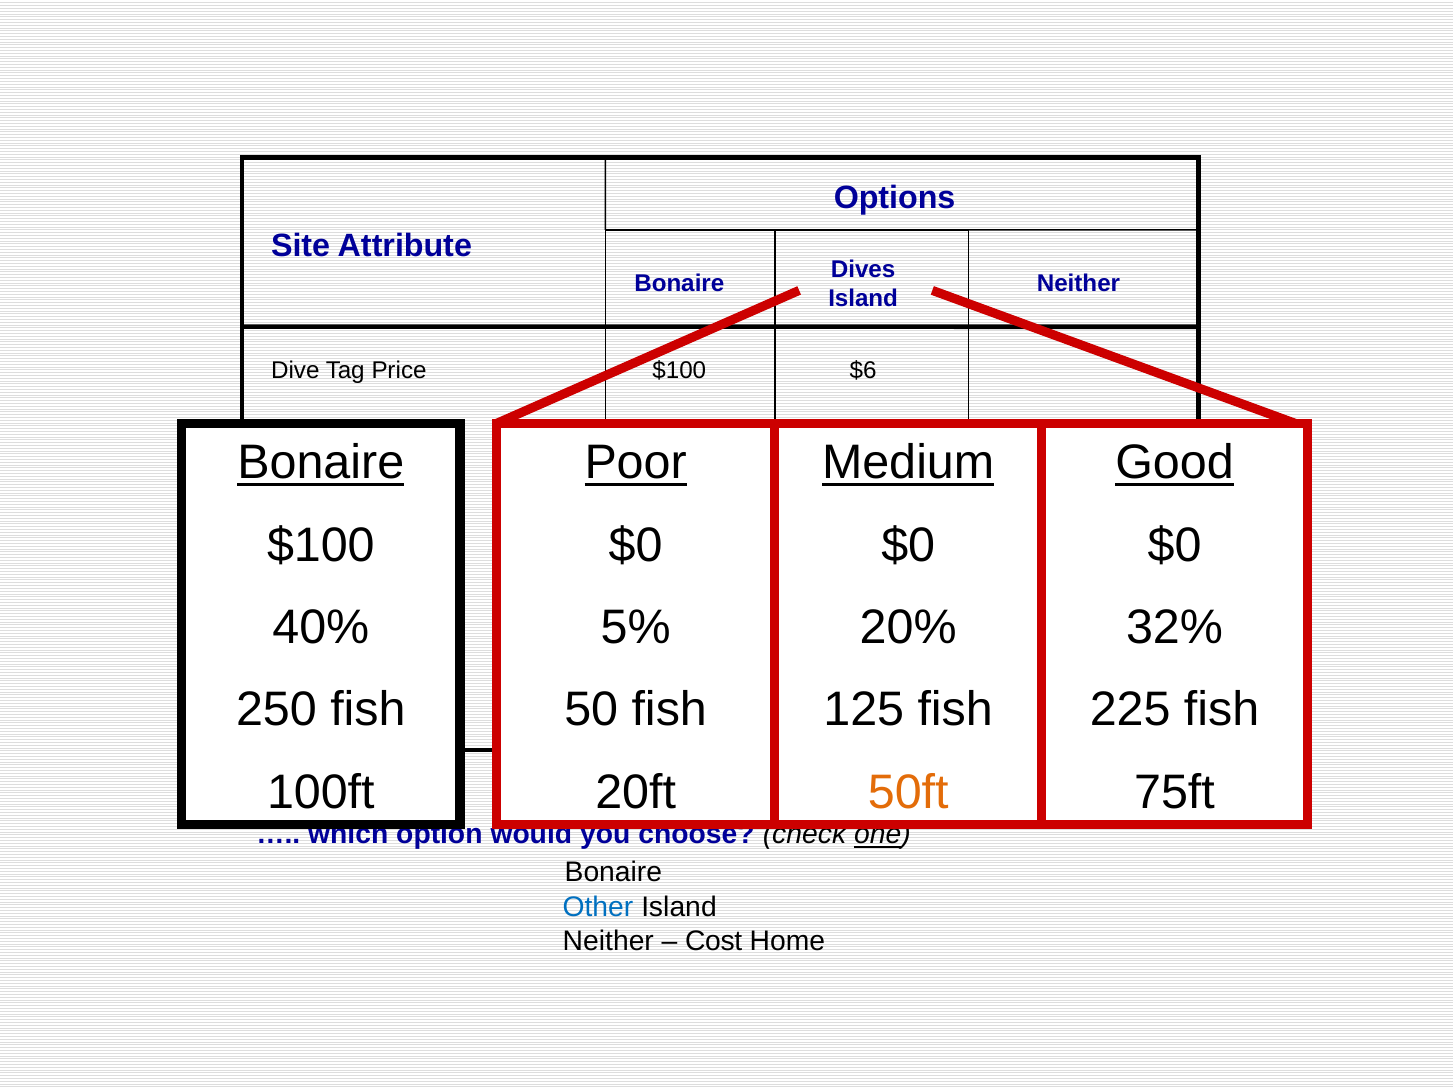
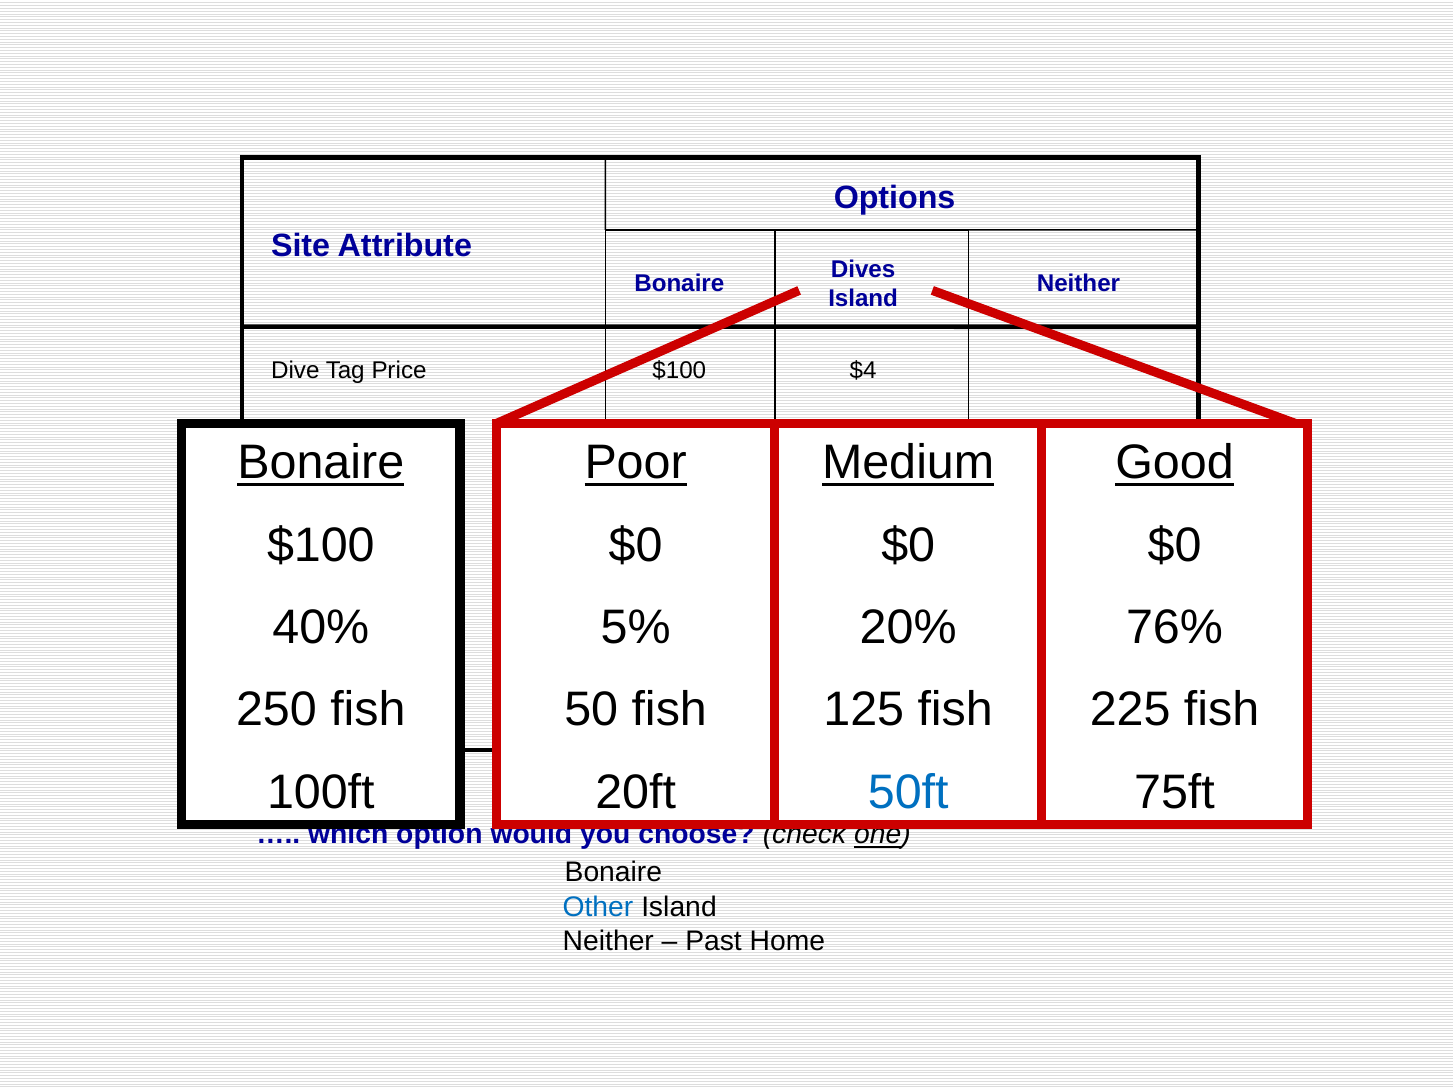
$6: $6 -> $4 (863, 370)
32%: 32% -> 76% (1175, 628)
50ft colour: orange -> blue (908, 793)
Cost: Cost -> Past (714, 941)
